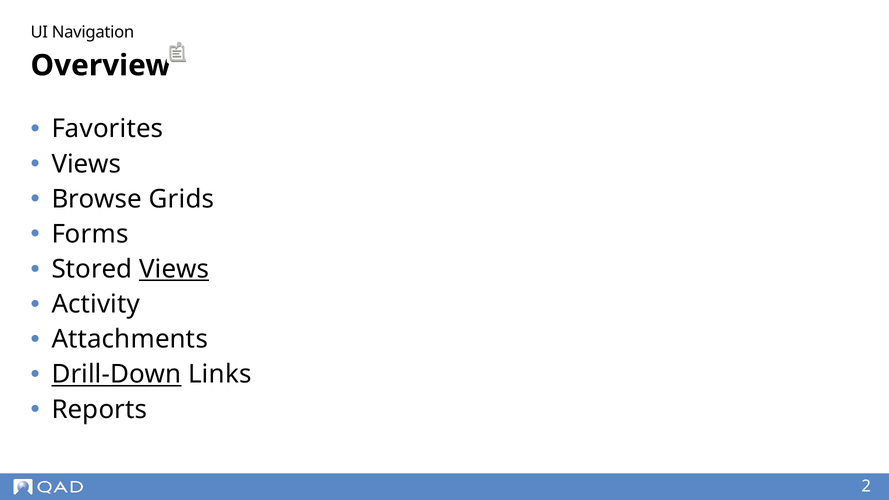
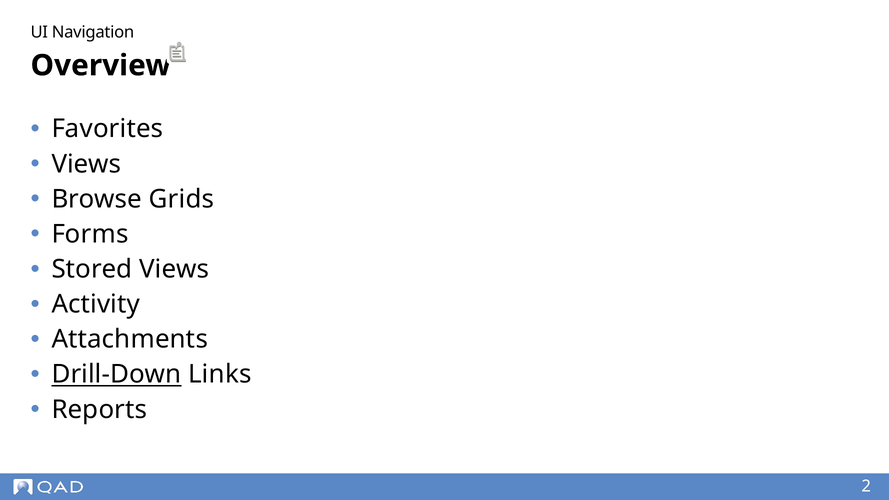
Views underline: present -> none (174, 269)
